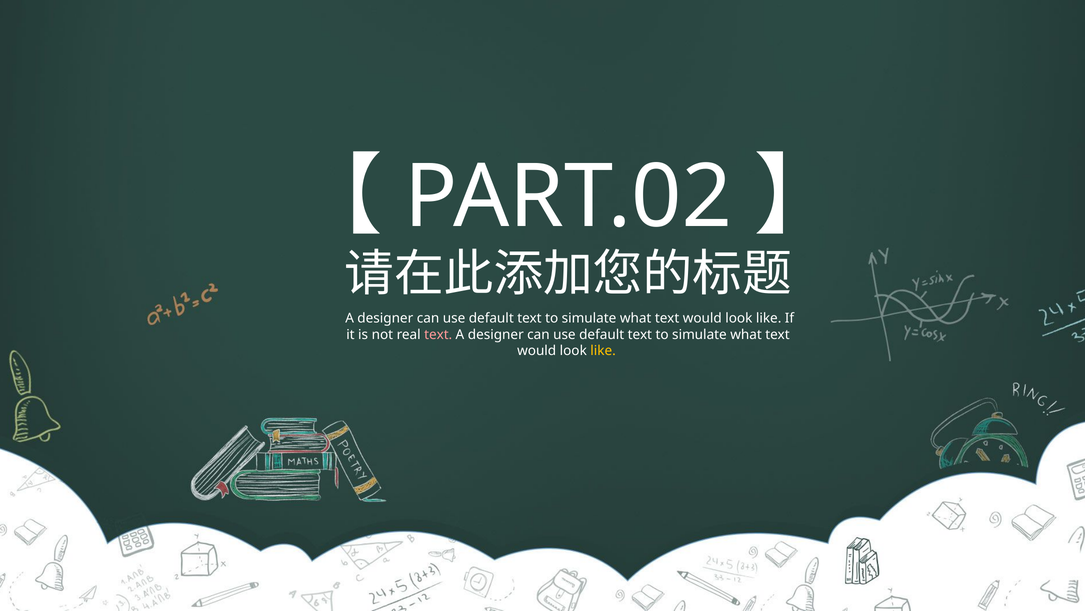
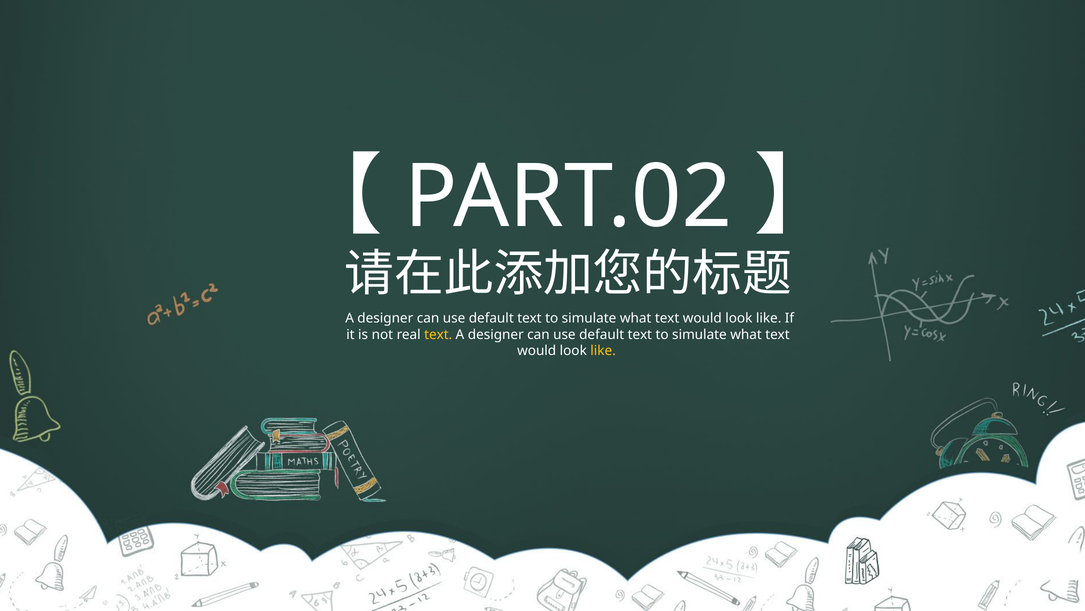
text colour: pink -> yellow (438, 334)
